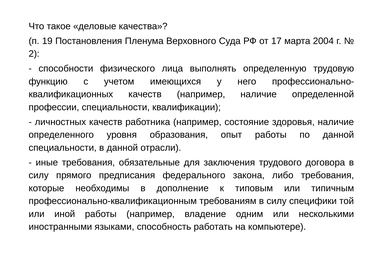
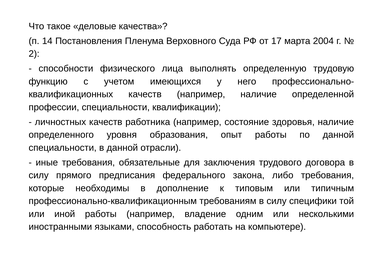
19: 19 -> 14 (47, 41)
